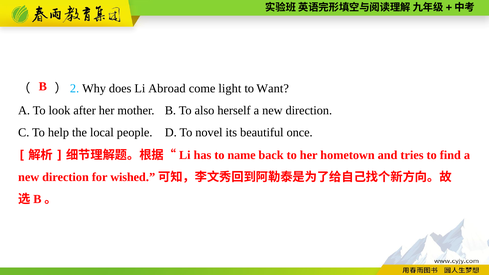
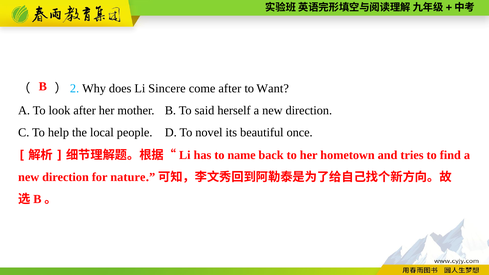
Abroad: Abroad -> Sincere (167, 88)
come light: light -> after (230, 88)
also: also -> said (205, 110)
wished: wished -> nature (128, 177)
